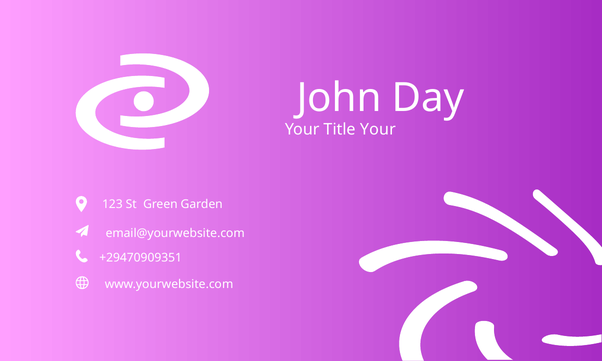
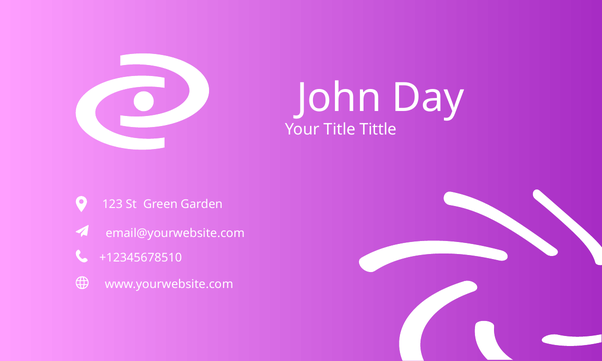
Title Your: Your -> Tittle (378, 130)
+29470909351: +29470909351 -> +12345678510 (141, 258)
